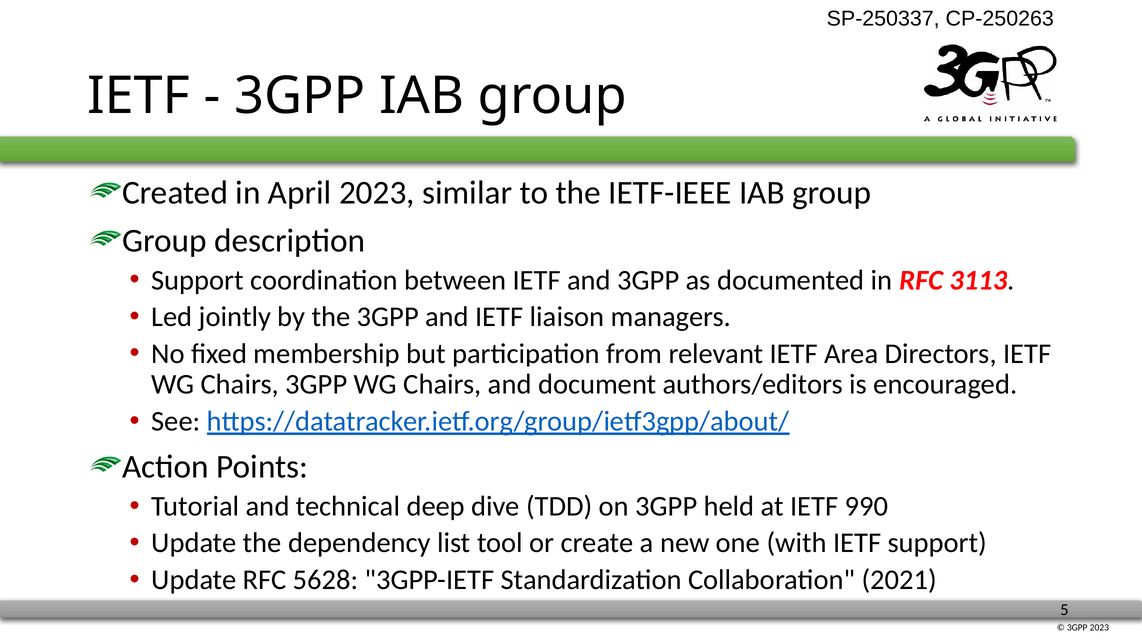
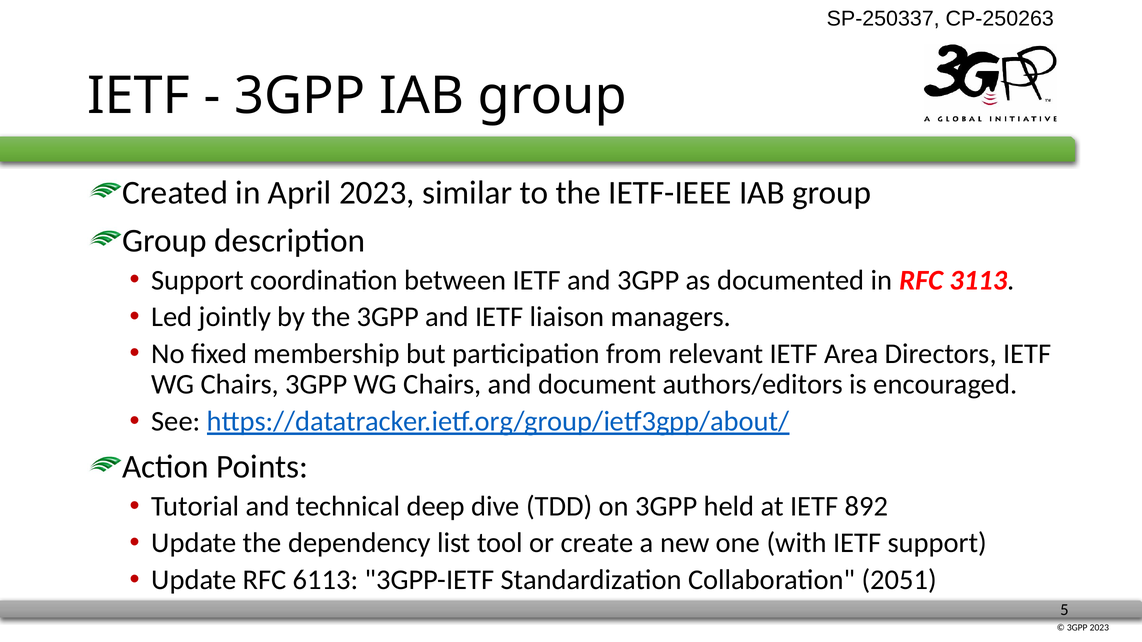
990: 990 -> 892 (867, 507)
5628: 5628 -> 6113 (326, 580)
2021: 2021 -> 2051 (899, 580)
